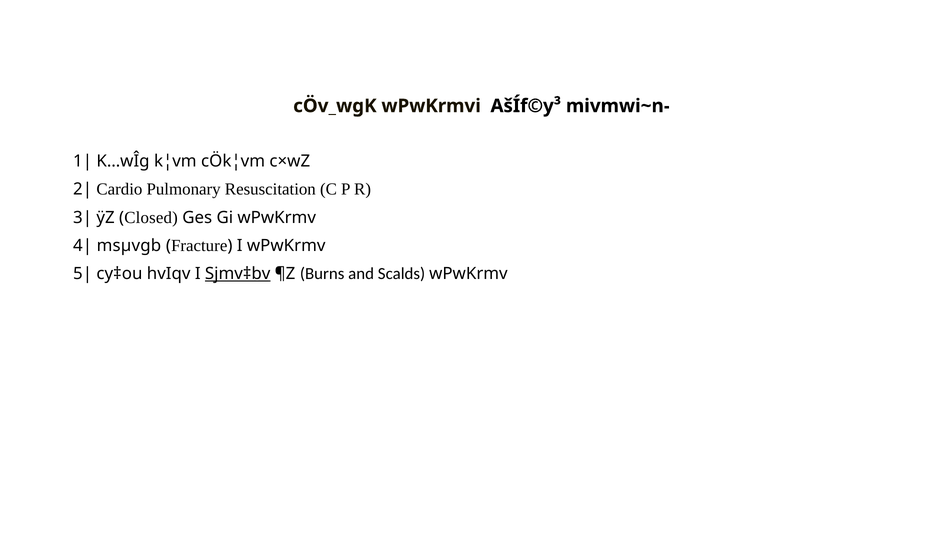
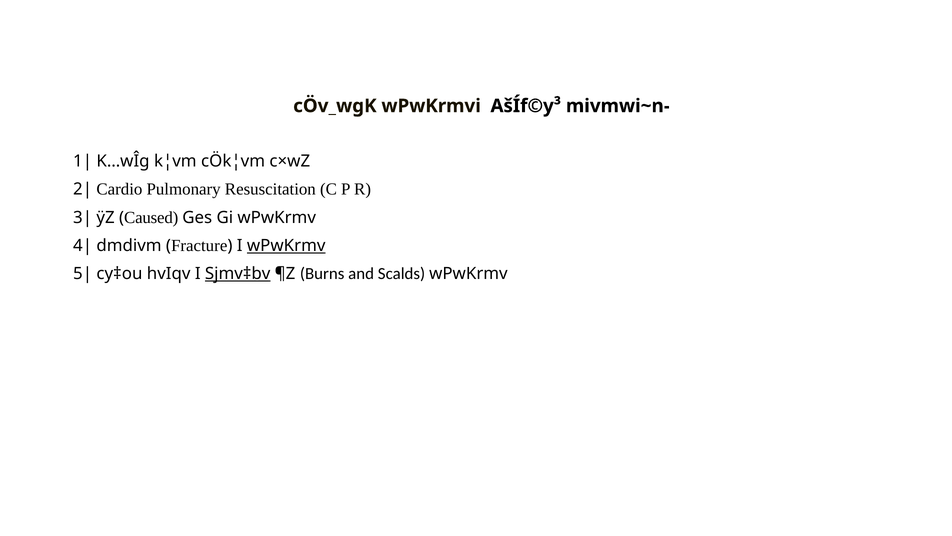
Closed: Closed -> Caused (151, 217)
msµvgb: msµvgb -> dmdivm (129, 245)
wPwKrmv underline: none -> present (286, 245)
